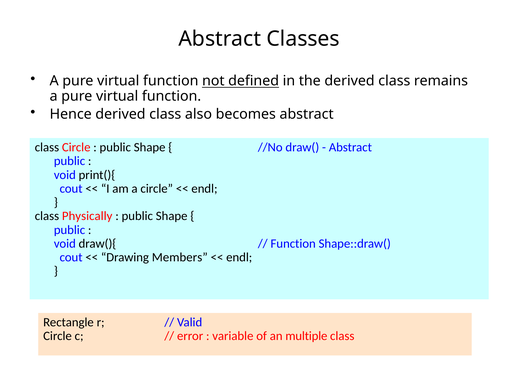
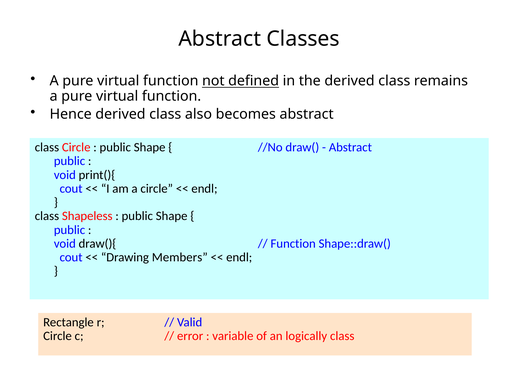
Physically: Physically -> Shapeless (87, 216)
multiple: multiple -> logically (306, 337)
